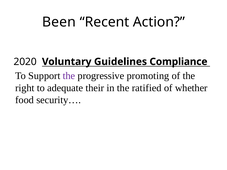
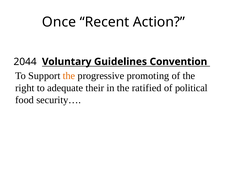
Been: Been -> Once (59, 22)
2020: 2020 -> 2044 (25, 62)
Compliance: Compliance -> Convention (178, 62)
the colour: purple -> orange (69, 76)
whether: whether -> political (191, 88)
